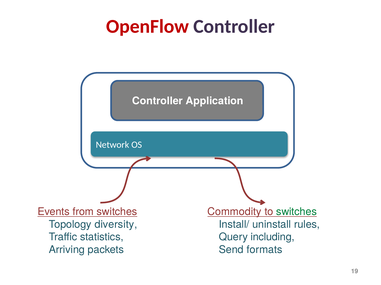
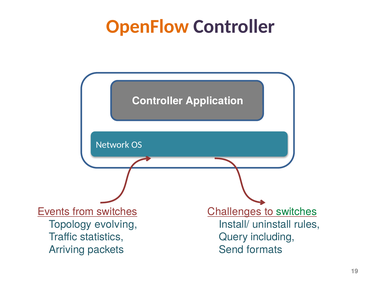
OpenFlow colour: red -> orange (148, 26)
Commodity: Commodity -> Challenges (234, 212)
diversity: diversity -> evolving (116, 225)
